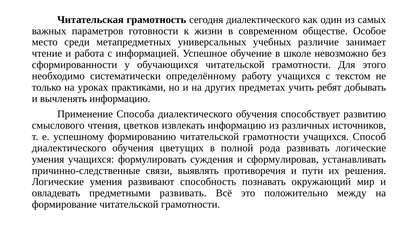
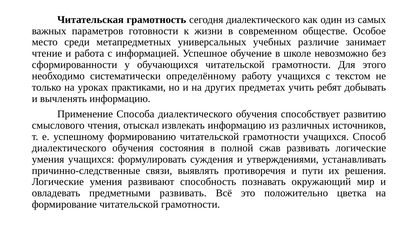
цветков: цветков -> отыскал (141, 126)
цветущих: цветущих -> состояния (182, 148)
рода: рода -> сжав (270, 148)
сформулировав: сформулировав -> утверждениями (283, 159)
между: между -> цветка (352, 193)
